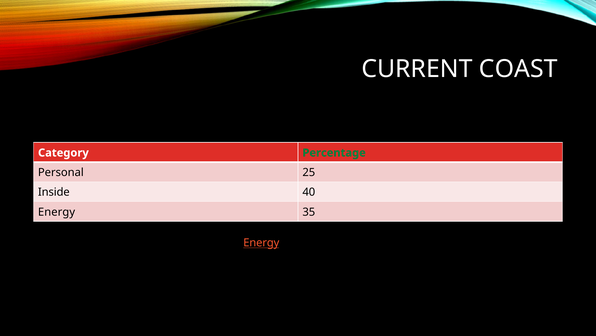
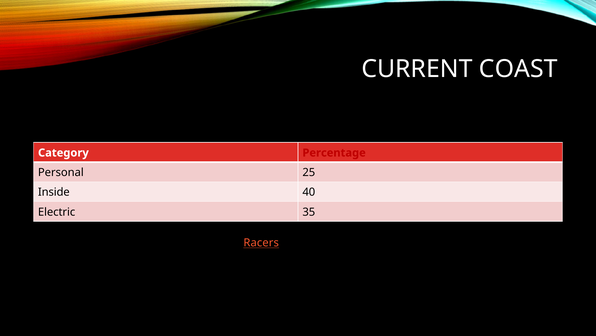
Percentage colour: green -> red (334, 152)
Energy: Energy -> Electric (57, 212)
Energy: Energy -> Racers (261, 242)
